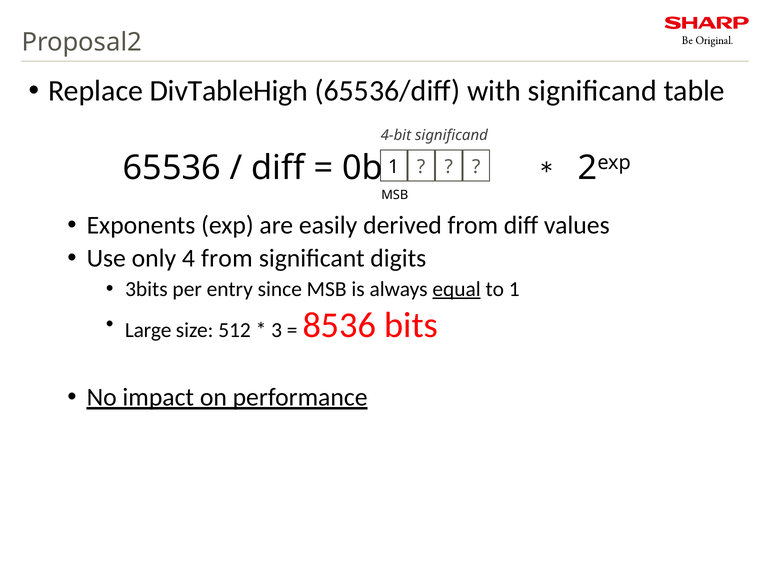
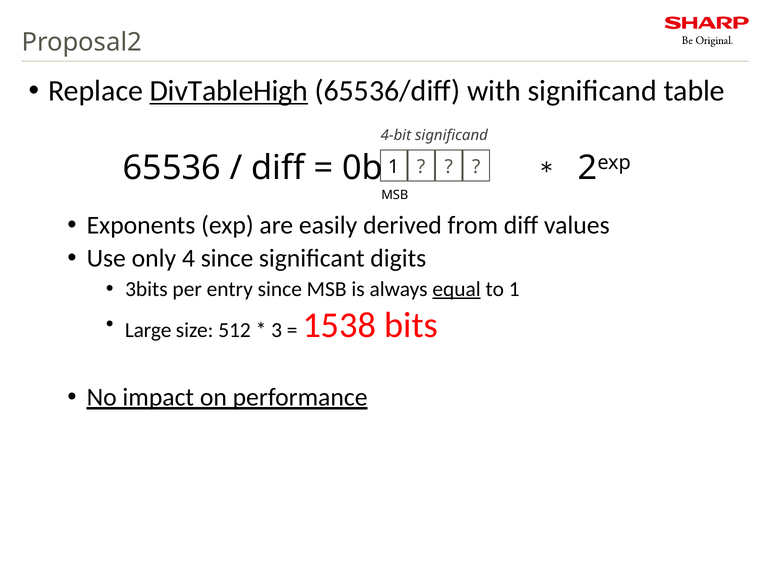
DivTableHigh underline: none -> present (229, 91)
4 from: from -> since (227, 259)
8536: 8536 -> 1538 (339, 326)
